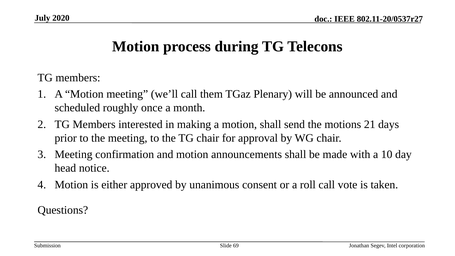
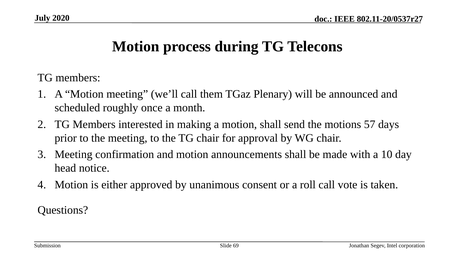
21: 21 -> 57 (370, 124)
